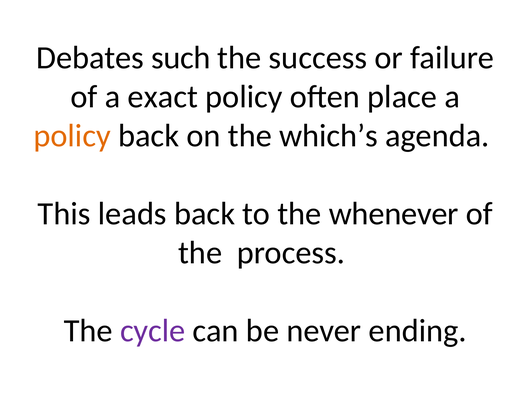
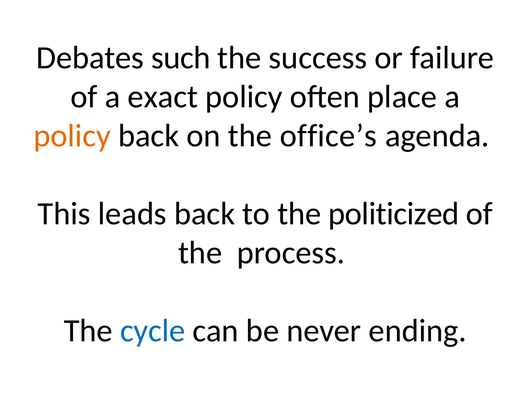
which’s: which’s -> office’s (328, 135)
whenever: whenever -> politicized (394, 213)
cycle colour: purple -> blue (153, 330)
